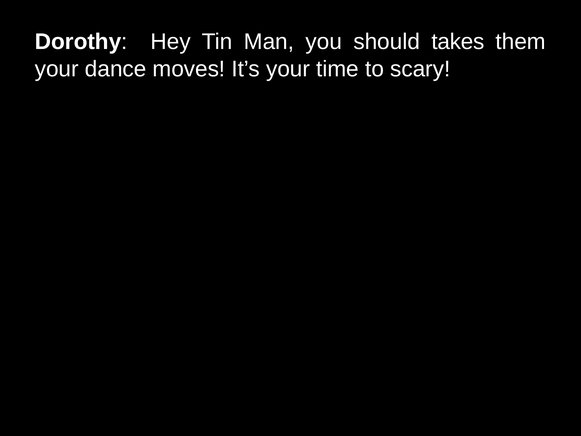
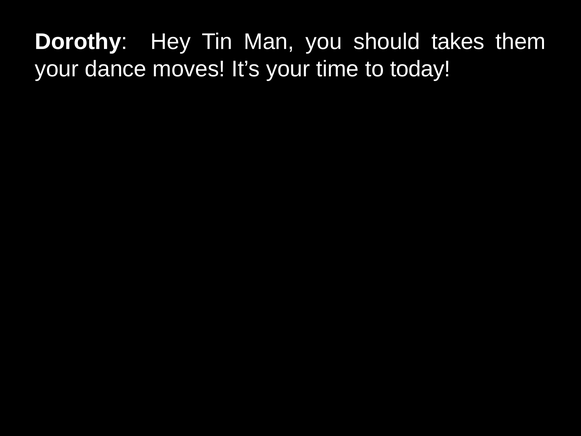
scary: scary -> today (420, 69)
